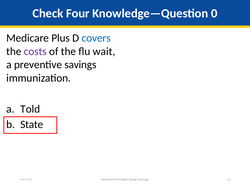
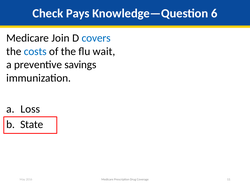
Four: Four -> Pays (78, 13)
0: 0 -> 6 (214, 13)
Plus: Plus -> Join (61, 38)
costs colour: purple -> blue (35, 51)
Told: Told -> Loss (30, 109)
